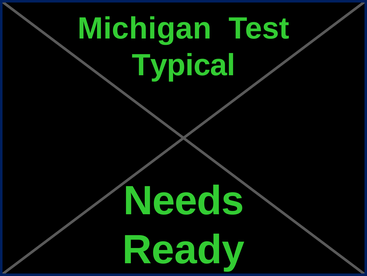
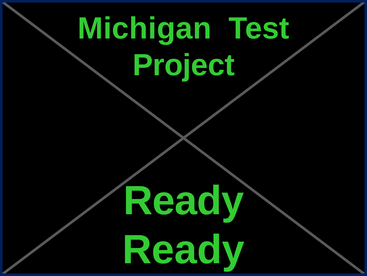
Typical: Typical -> Project (184, 65)
Needs: Needs -> Ready (184, 200)
